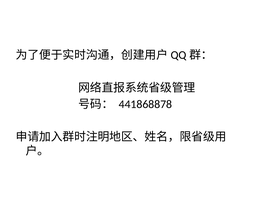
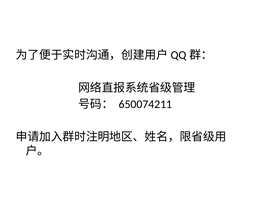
441868878: 441868878 -> 650074211 (145, 104)
